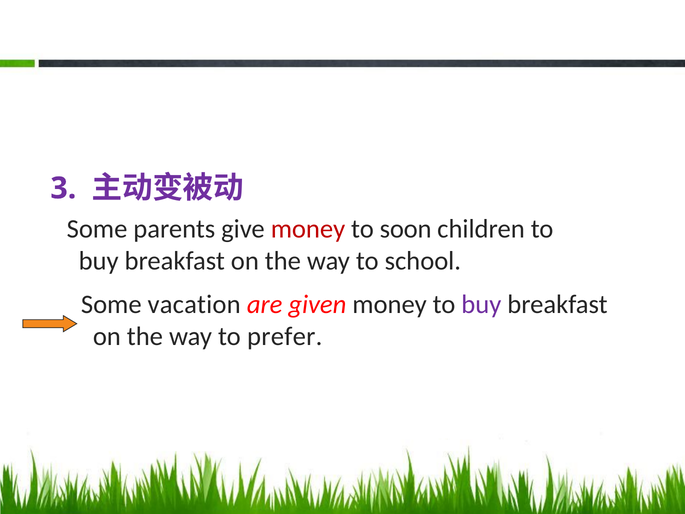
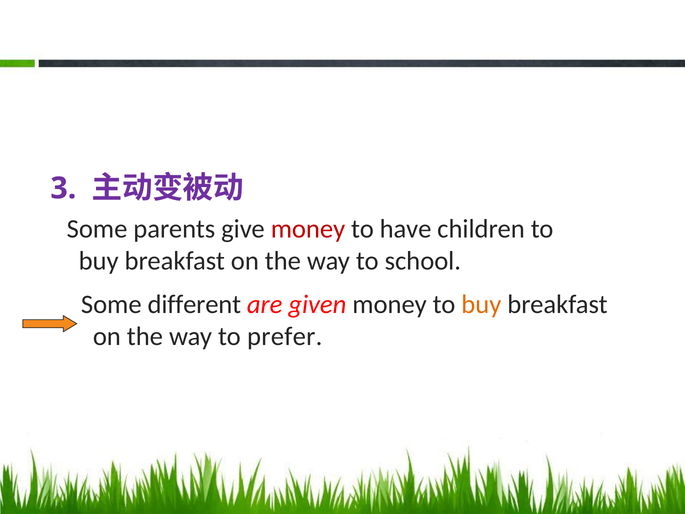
soon: soon -> have (406, 229)
vacation: vacation -> different (194, 304)
buy colour: purple -> orange (481, 304)
